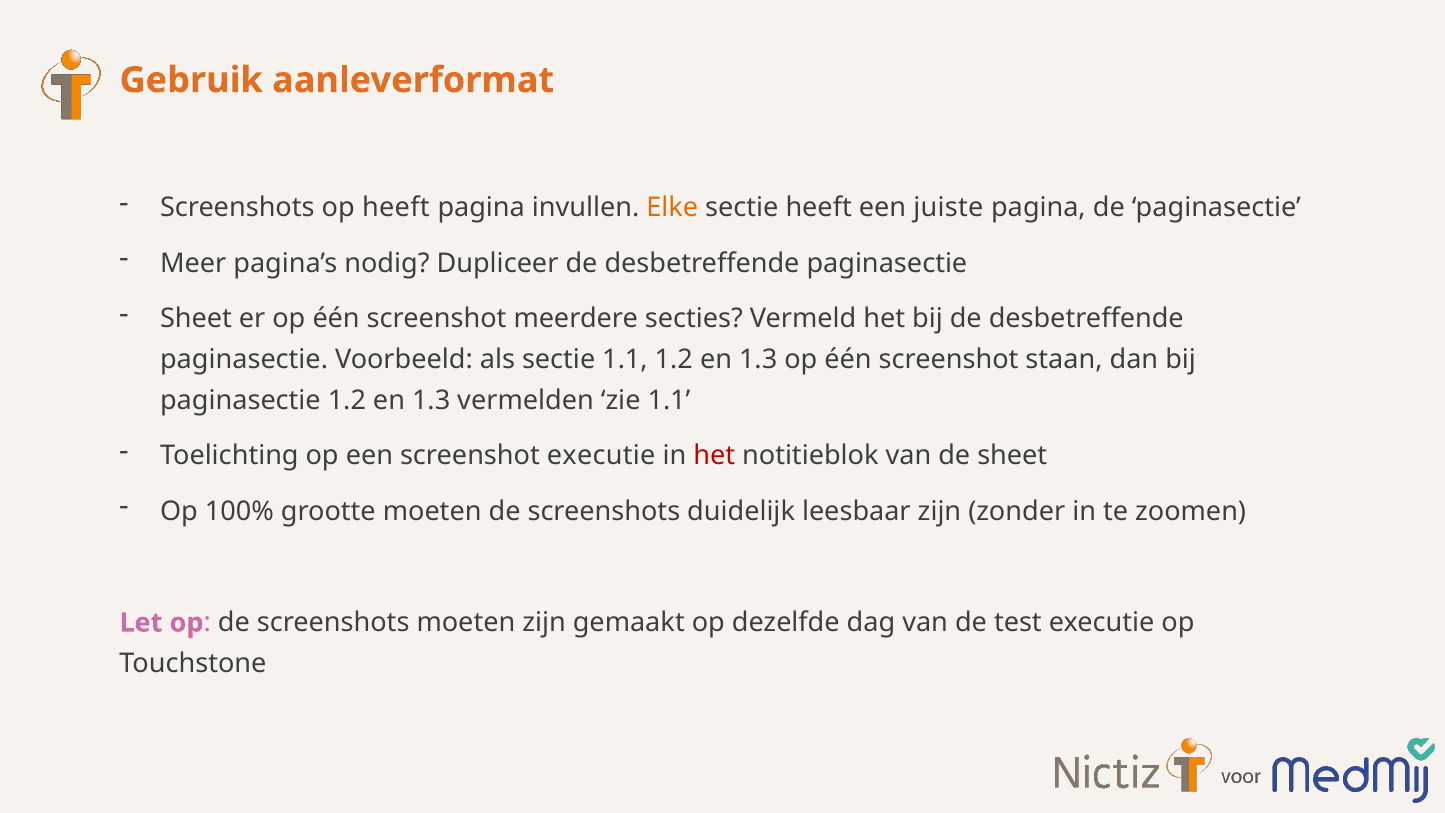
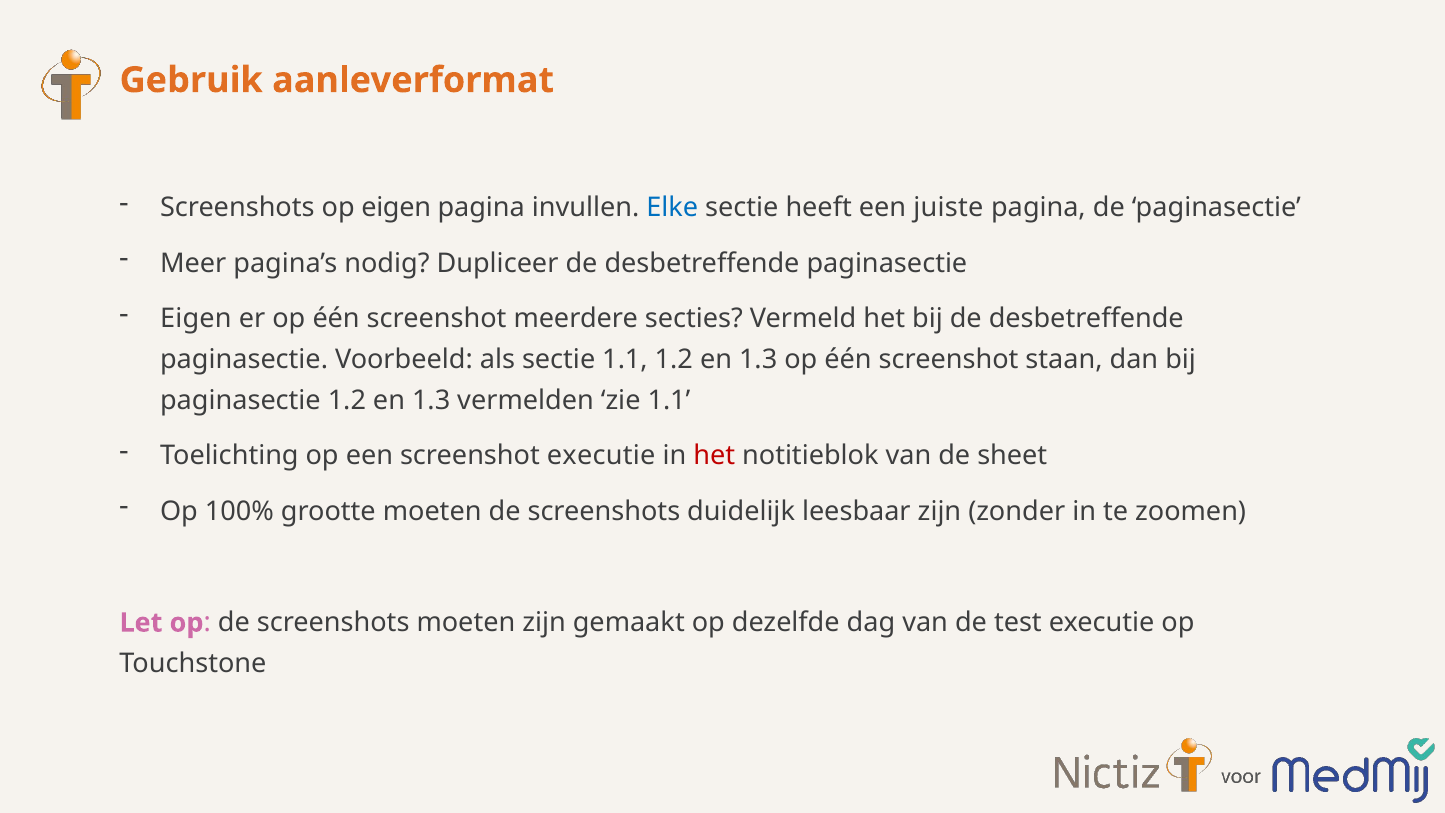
op heeft: heeft -> eigen (396, 207)
Elke colour: orange -> blue (672, 207)
Sheet: Sheet -> Eigen (196, 319)
